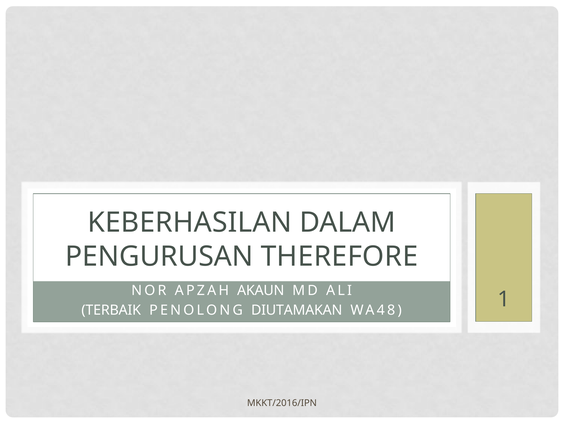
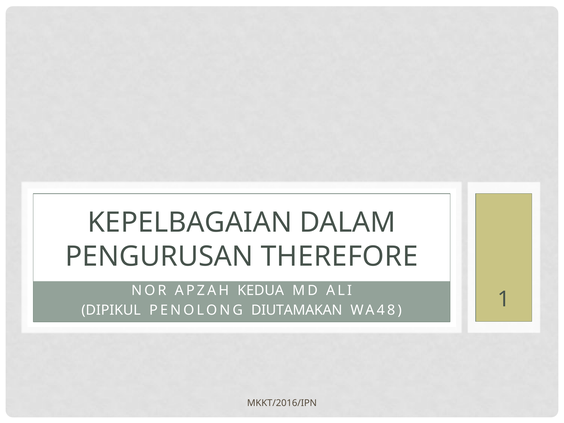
KEBERHASILAN: KEBERHASILAN -> KEPELBAGAIAN (190, 223)
AKAUN: AKAUN -> KEDUA (261, 290)
TERBAIK: TERBAIK -> DIPIKUL (111, 310)
